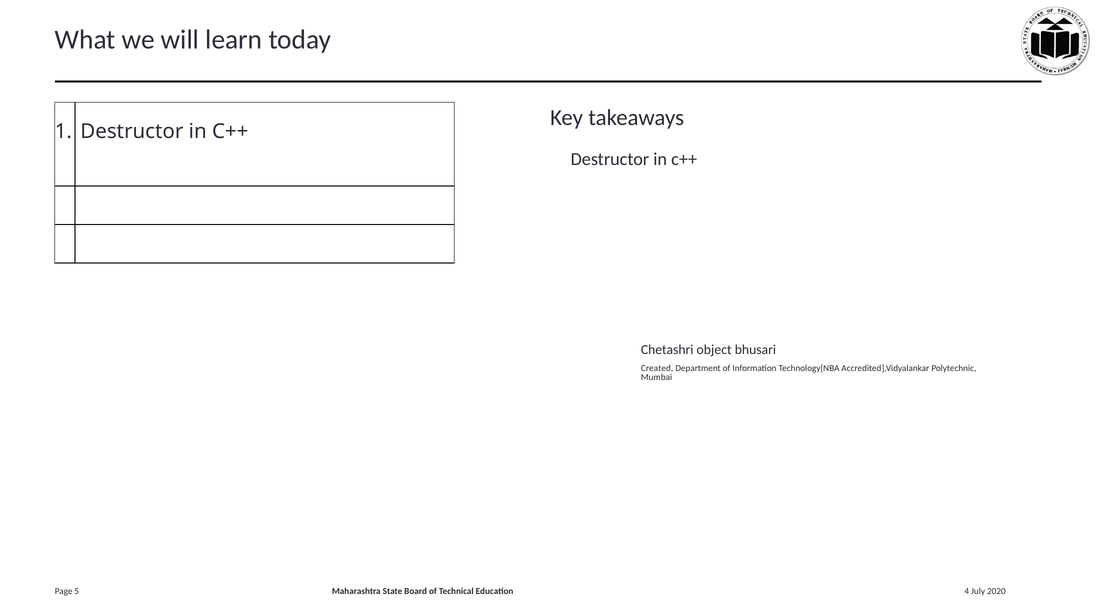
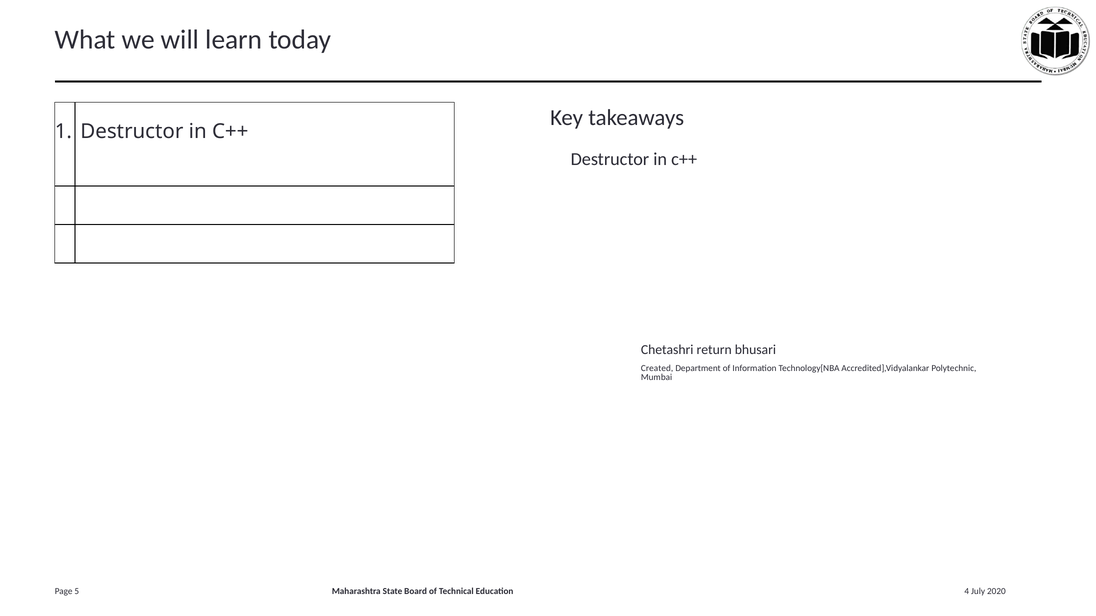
object: object -> return (714, 350)
